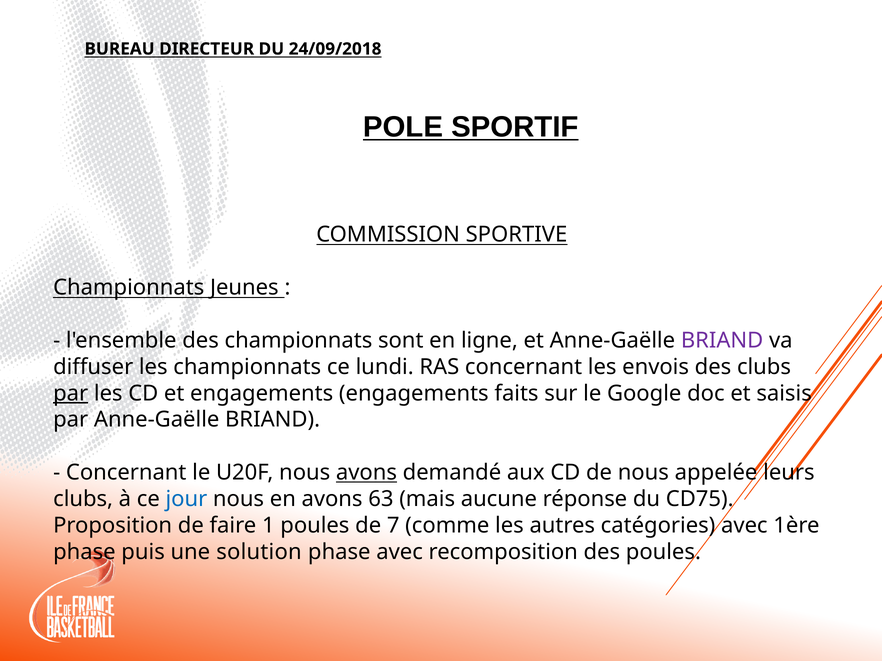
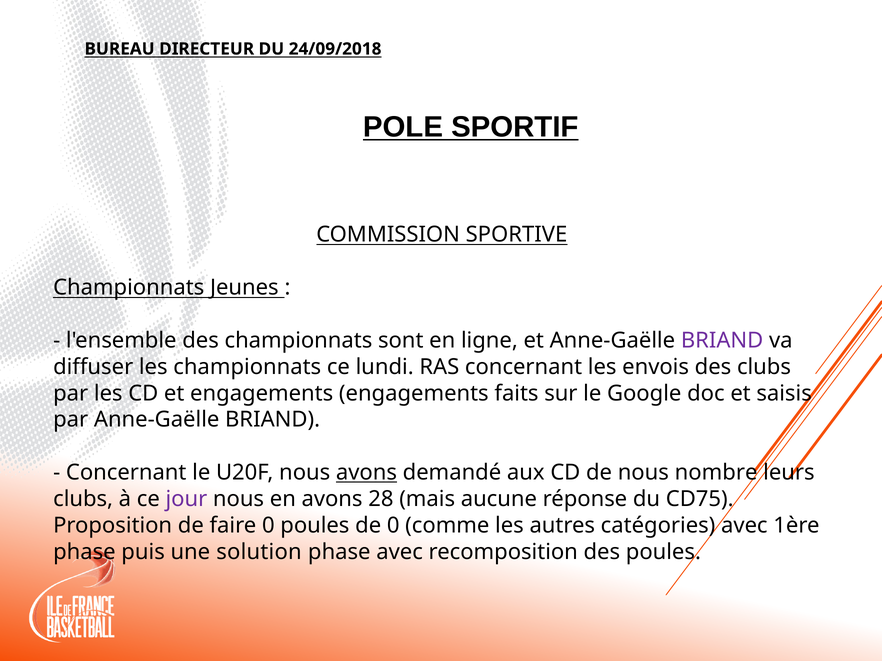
par underline: present -> none (71, 394)
appelée: appelée -> nombre (716, 473)
jour colour: blue -> purple (186, 499)
63: 63 -> 28 (381, 499)
faire 1: 1 -> 0 (268, 526)
de 7: 7 -> 0 (393, 526)
